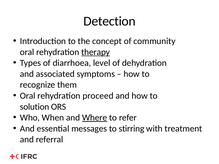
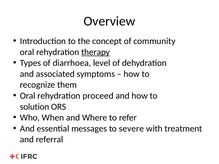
Detection: Detection -> Overview (109, 21)
Where underline: present -> none (95, 118)
stirring: stirring -> severe (131, 129)
